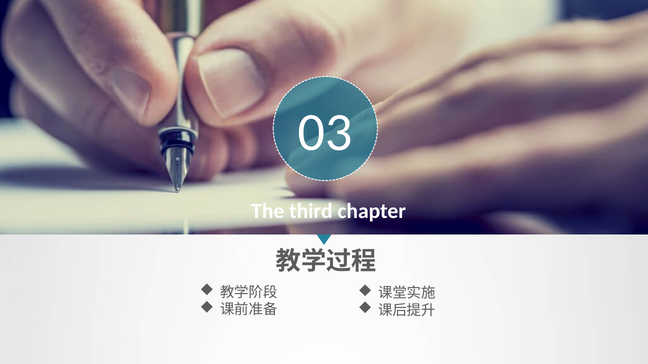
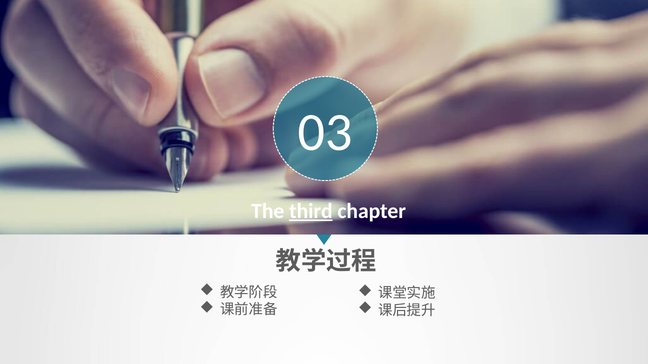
third underline: none -> present (311, 211)
